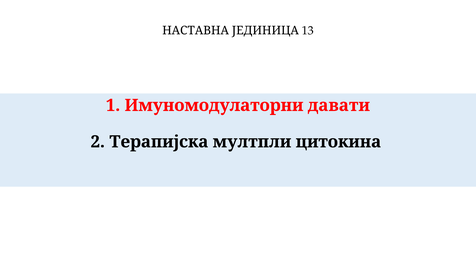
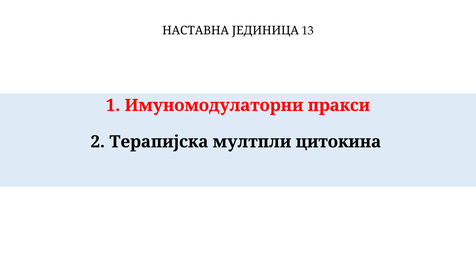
давати: давати -> пракси (339, 105)
